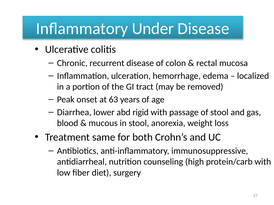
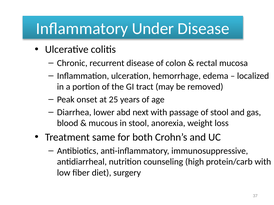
63: 63 -> 25 (113, 100)
rigid: rigid -> next (141, 113)
